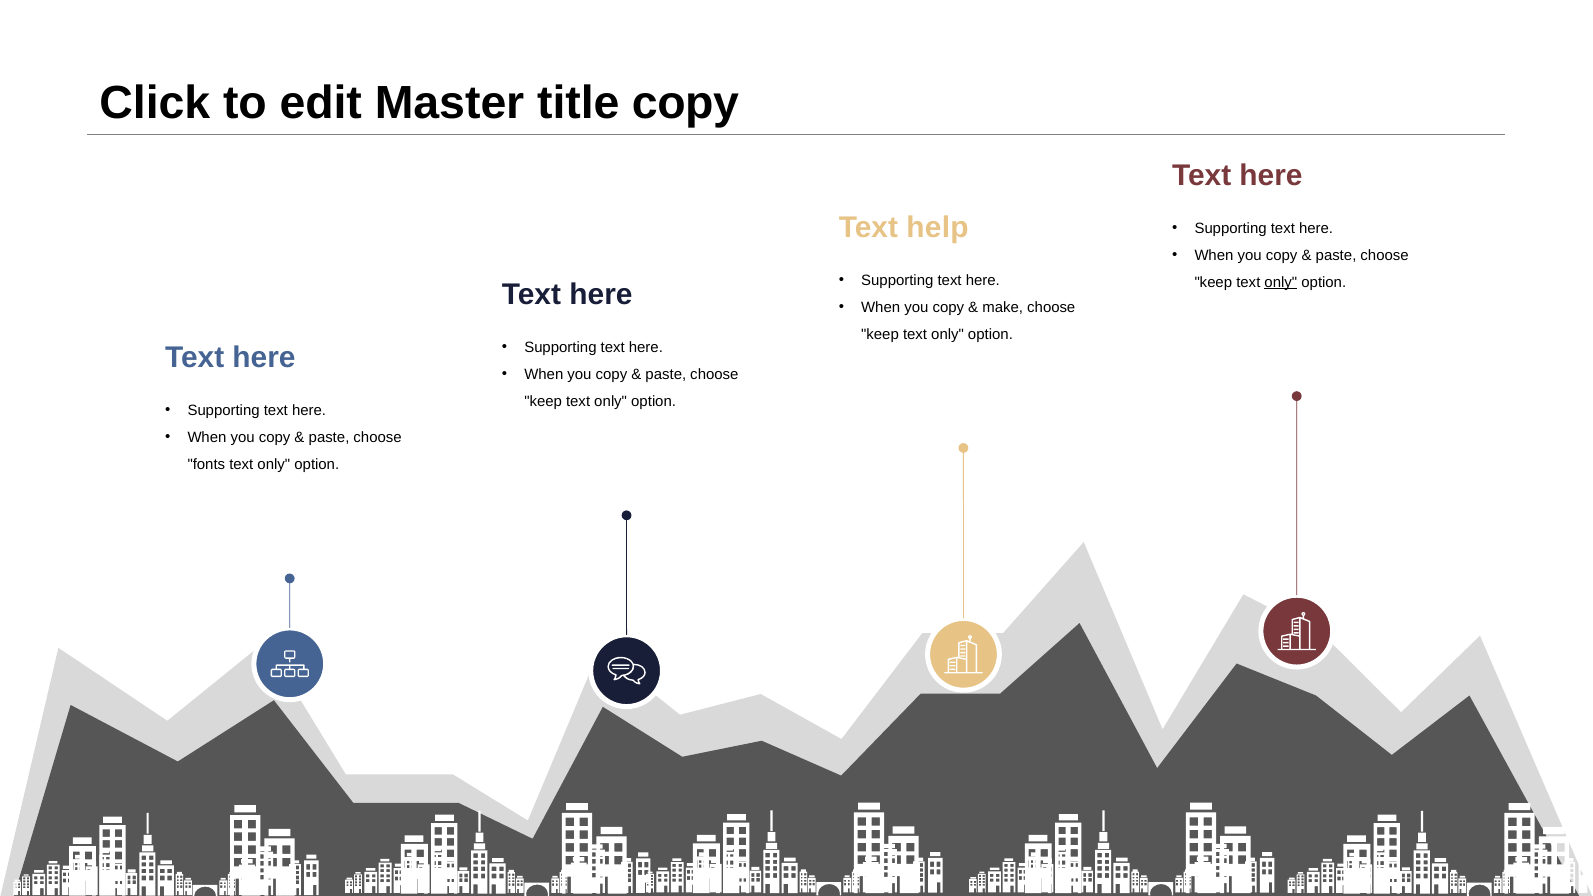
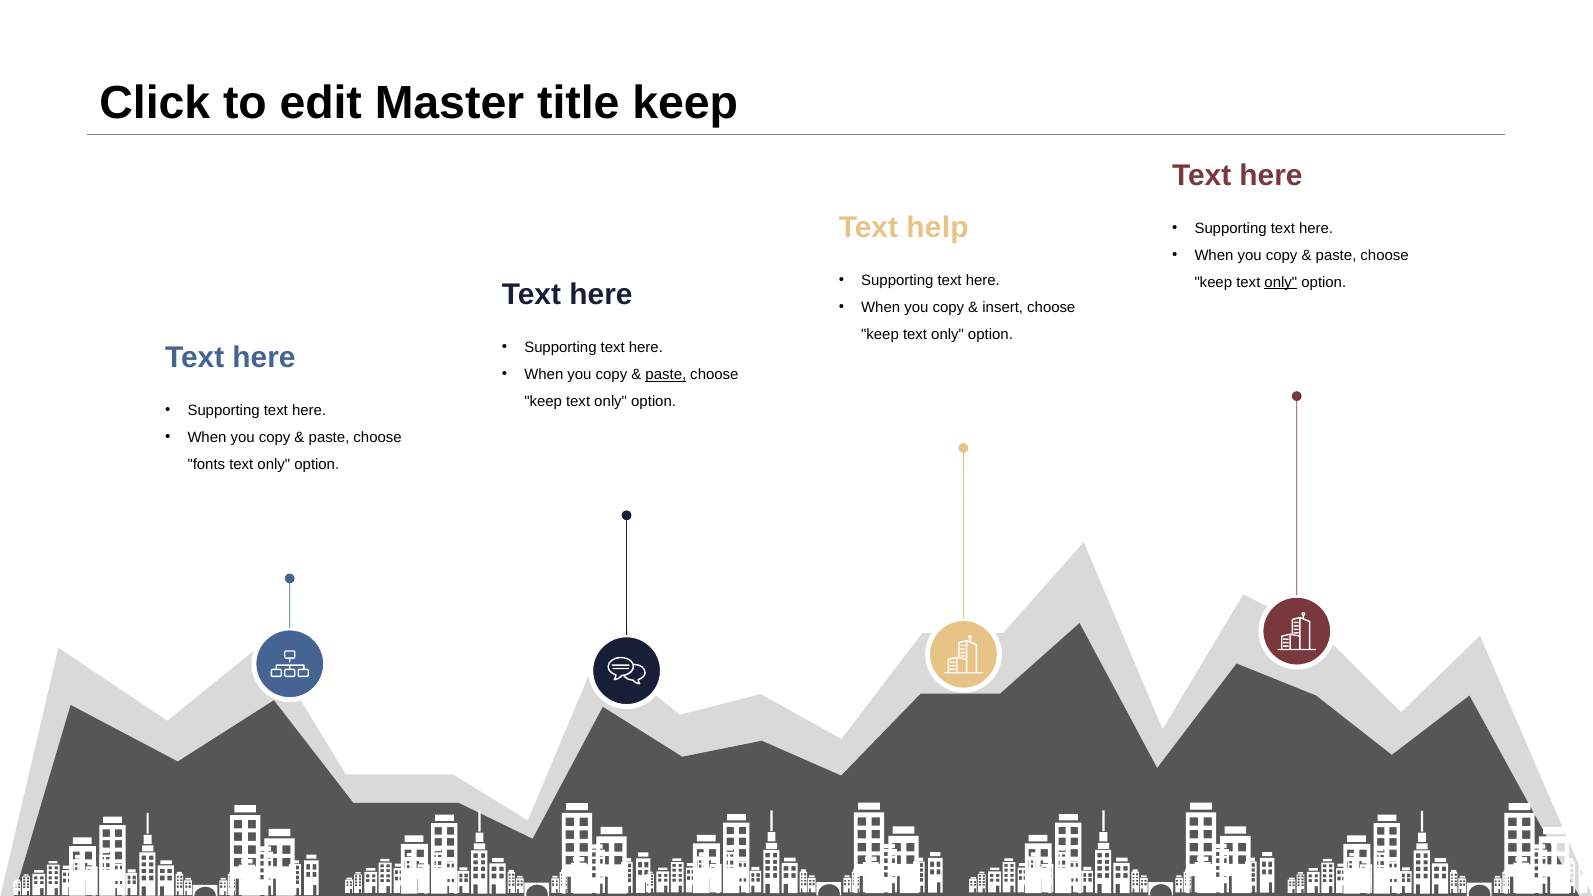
title copy: copy -> keep (685, 103)
make: make -> insert (1003, 307)
paste underline: none -> present (666, 375)
